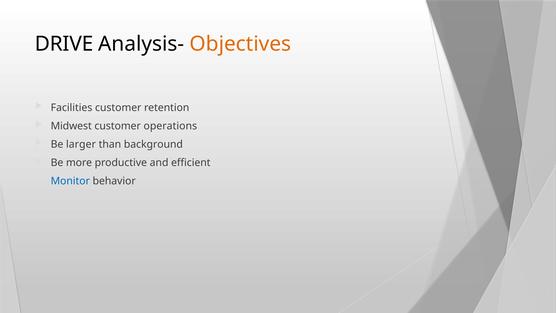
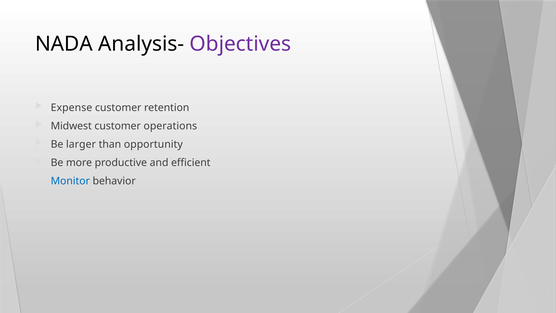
DRIVE: DRIVE -> NADA (64, 44)
Objectives colour: orange -> purple (240, 44)
Facilities: Facilities -> Expense (71, 108)
background: background -> opportunity (153, 144)
